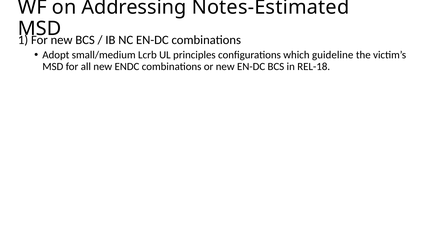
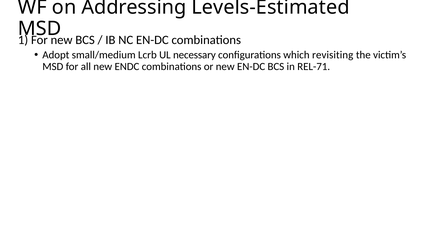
Notes-Estimated: Notes-Estimated -> Levels-Estimated (271, 7)
principles: principles -> necessary (194, 55)
guideline: guideline -> revisiting (333, 55)
REL-18: REL-18 -> REL-71 (314, 67)
